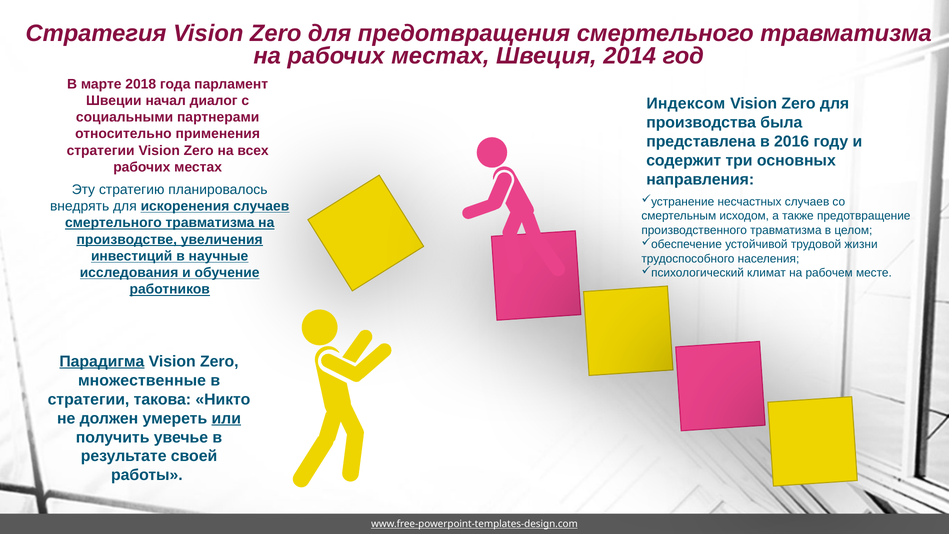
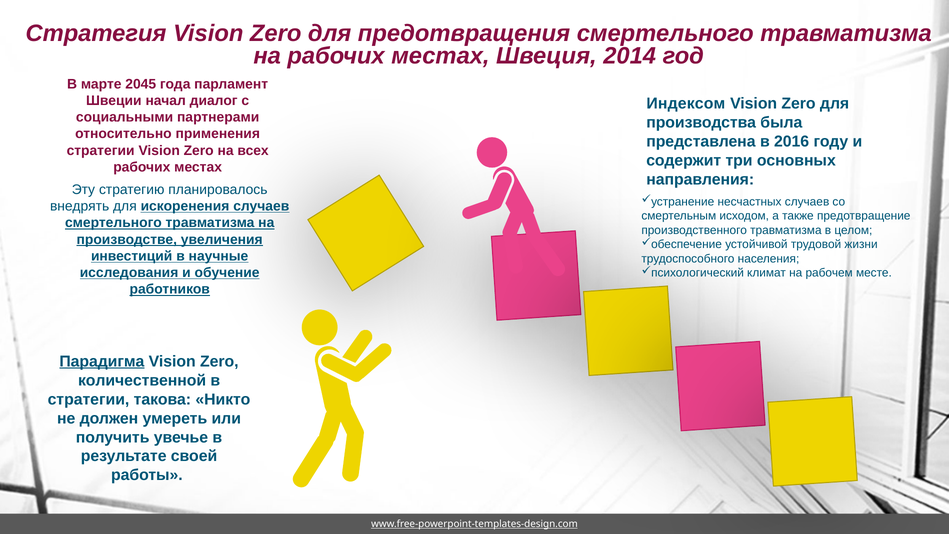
2018: 2018 -> 2045 (141, 84)
множественные: множественные -> количественной (142, 380)
или underline: present -> none (226, 418)
